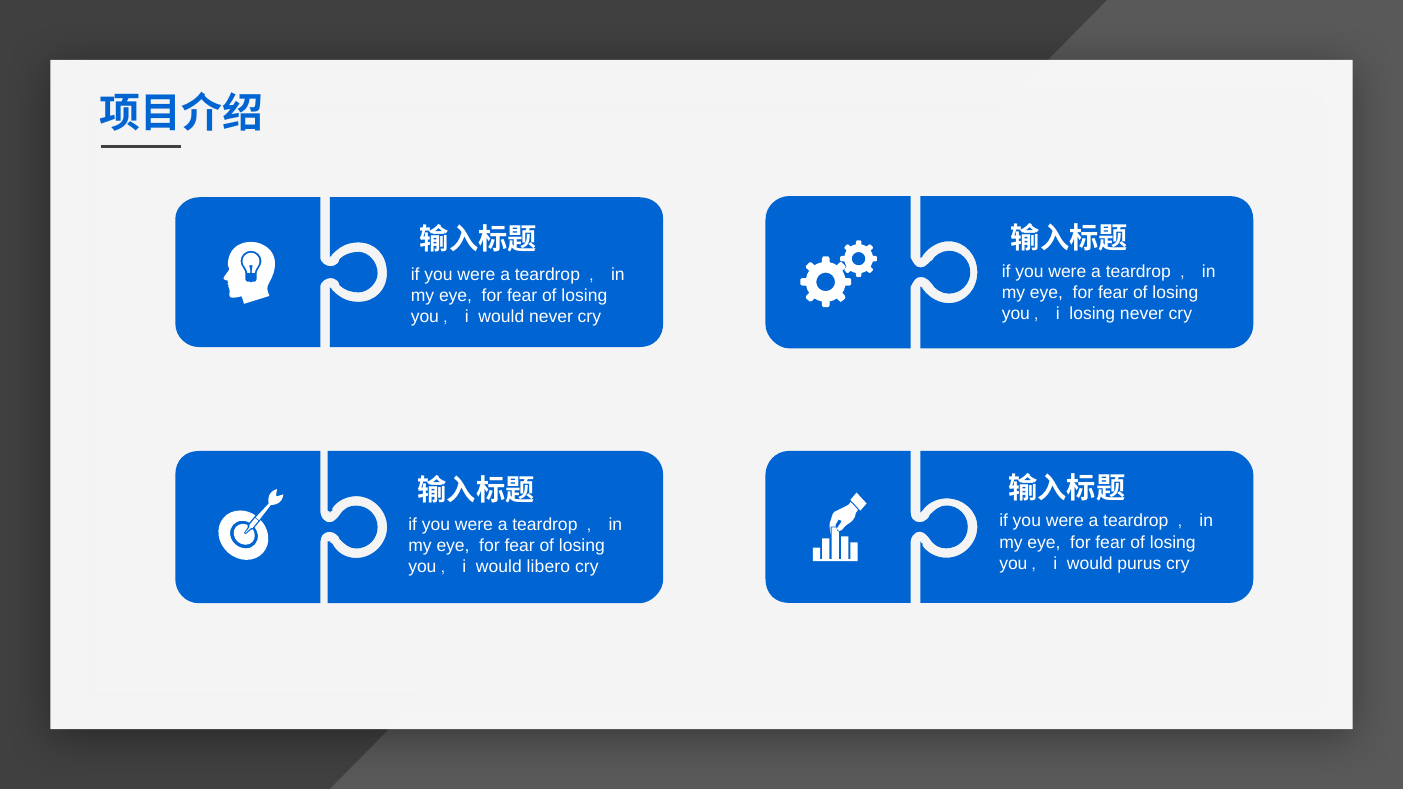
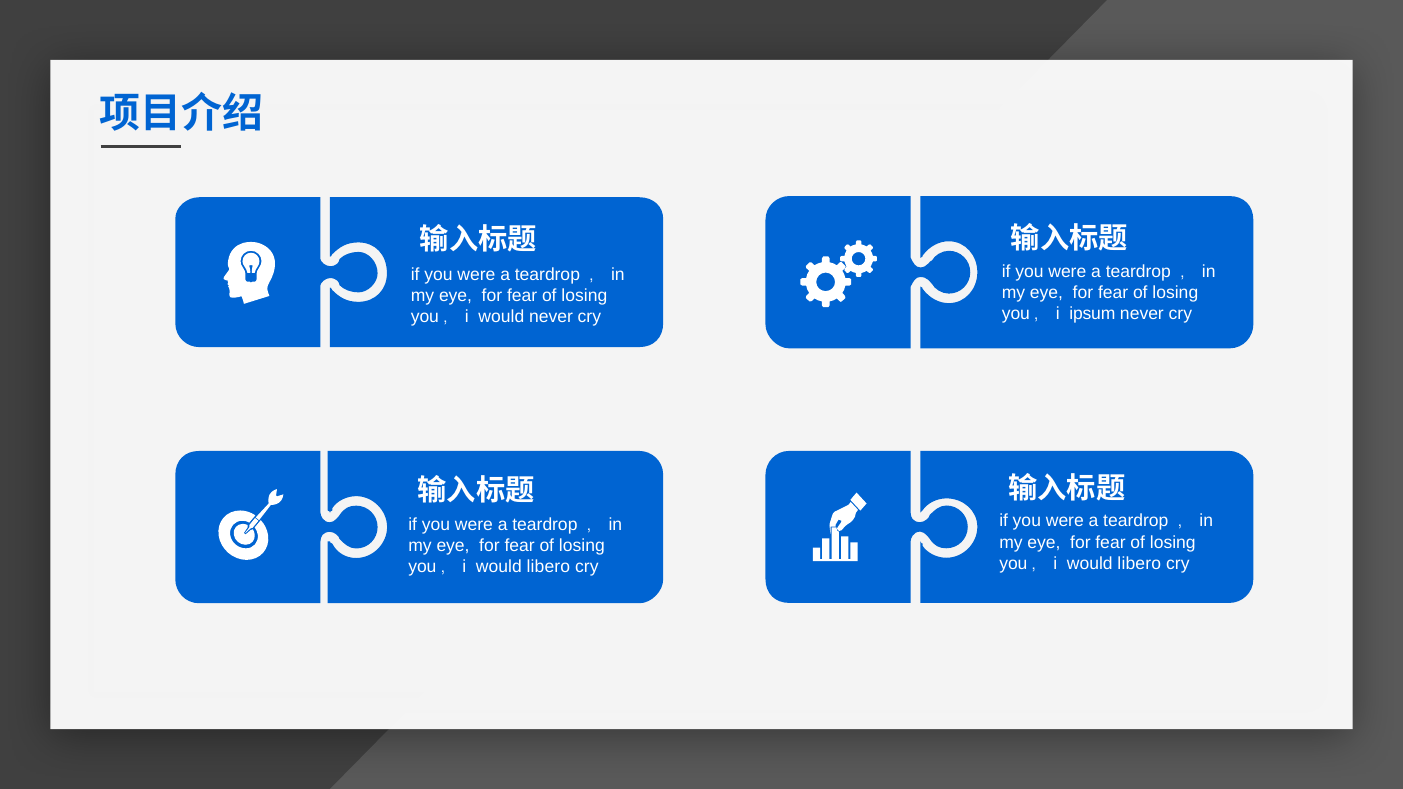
you，i losing: losing -> ipsum (1092, 314)
purus: purus -> libero (1139, 563)
